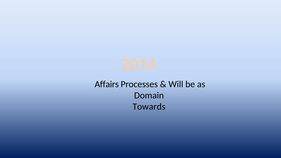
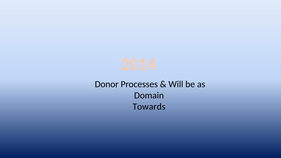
Affairs: Affairs -> Donor (107, 84)
